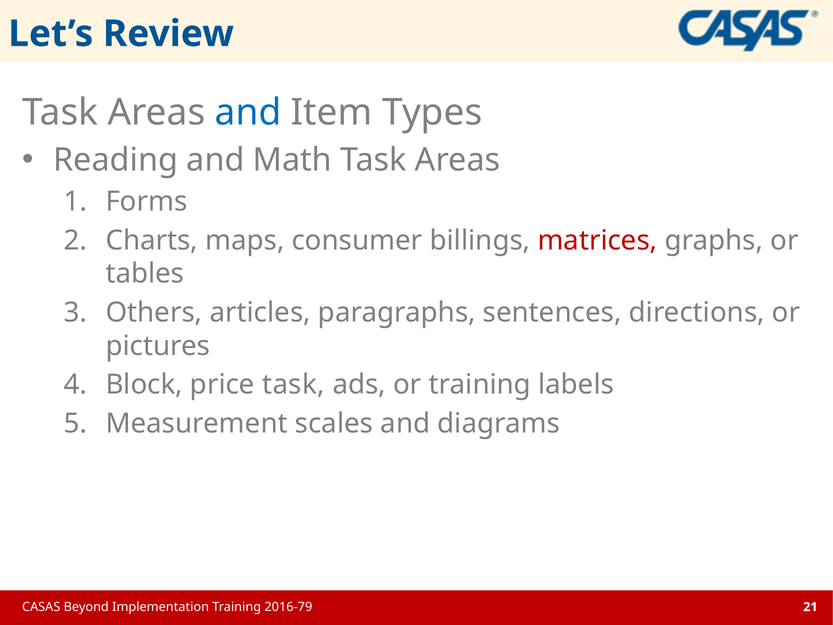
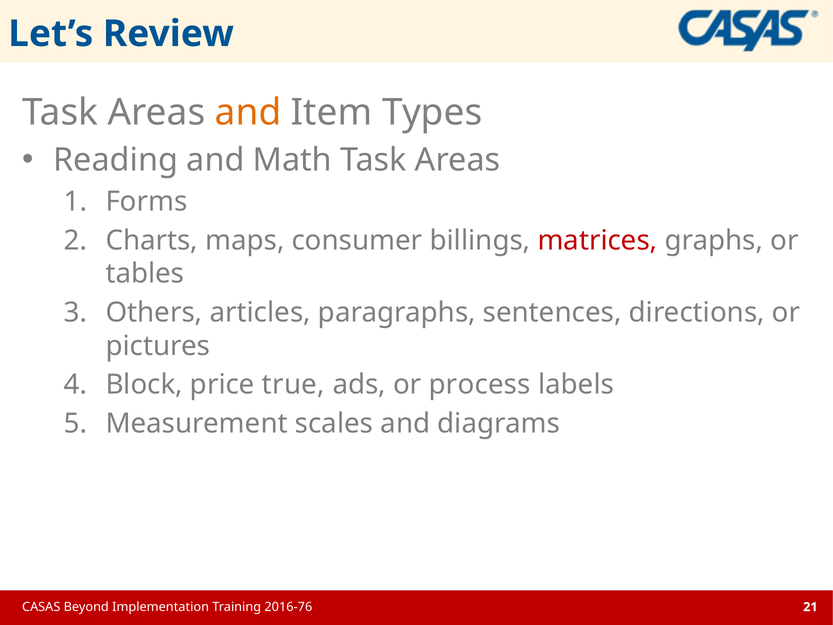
and colour: blue -> orange (248, 112)
price task: task -> true (293, 385)
or training: training -> process (480, 385)
2016-79: 2016-79 -> 2016-76 (288, 607)
